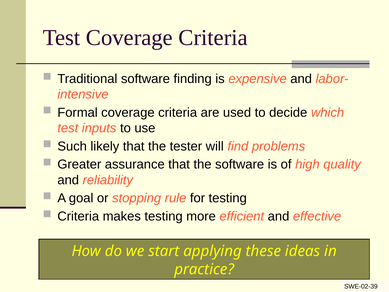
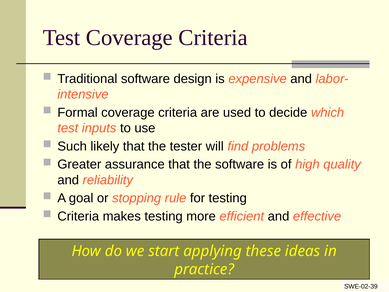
finding: finding -> design (193, 79)
